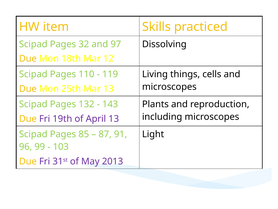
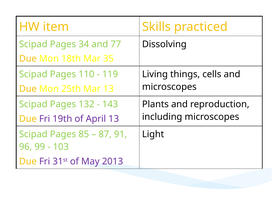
32: 32 -> 34 (84, 44)
97: 97 -> 77 (116, 44)
12: 12 -> 35 (108, 59)
